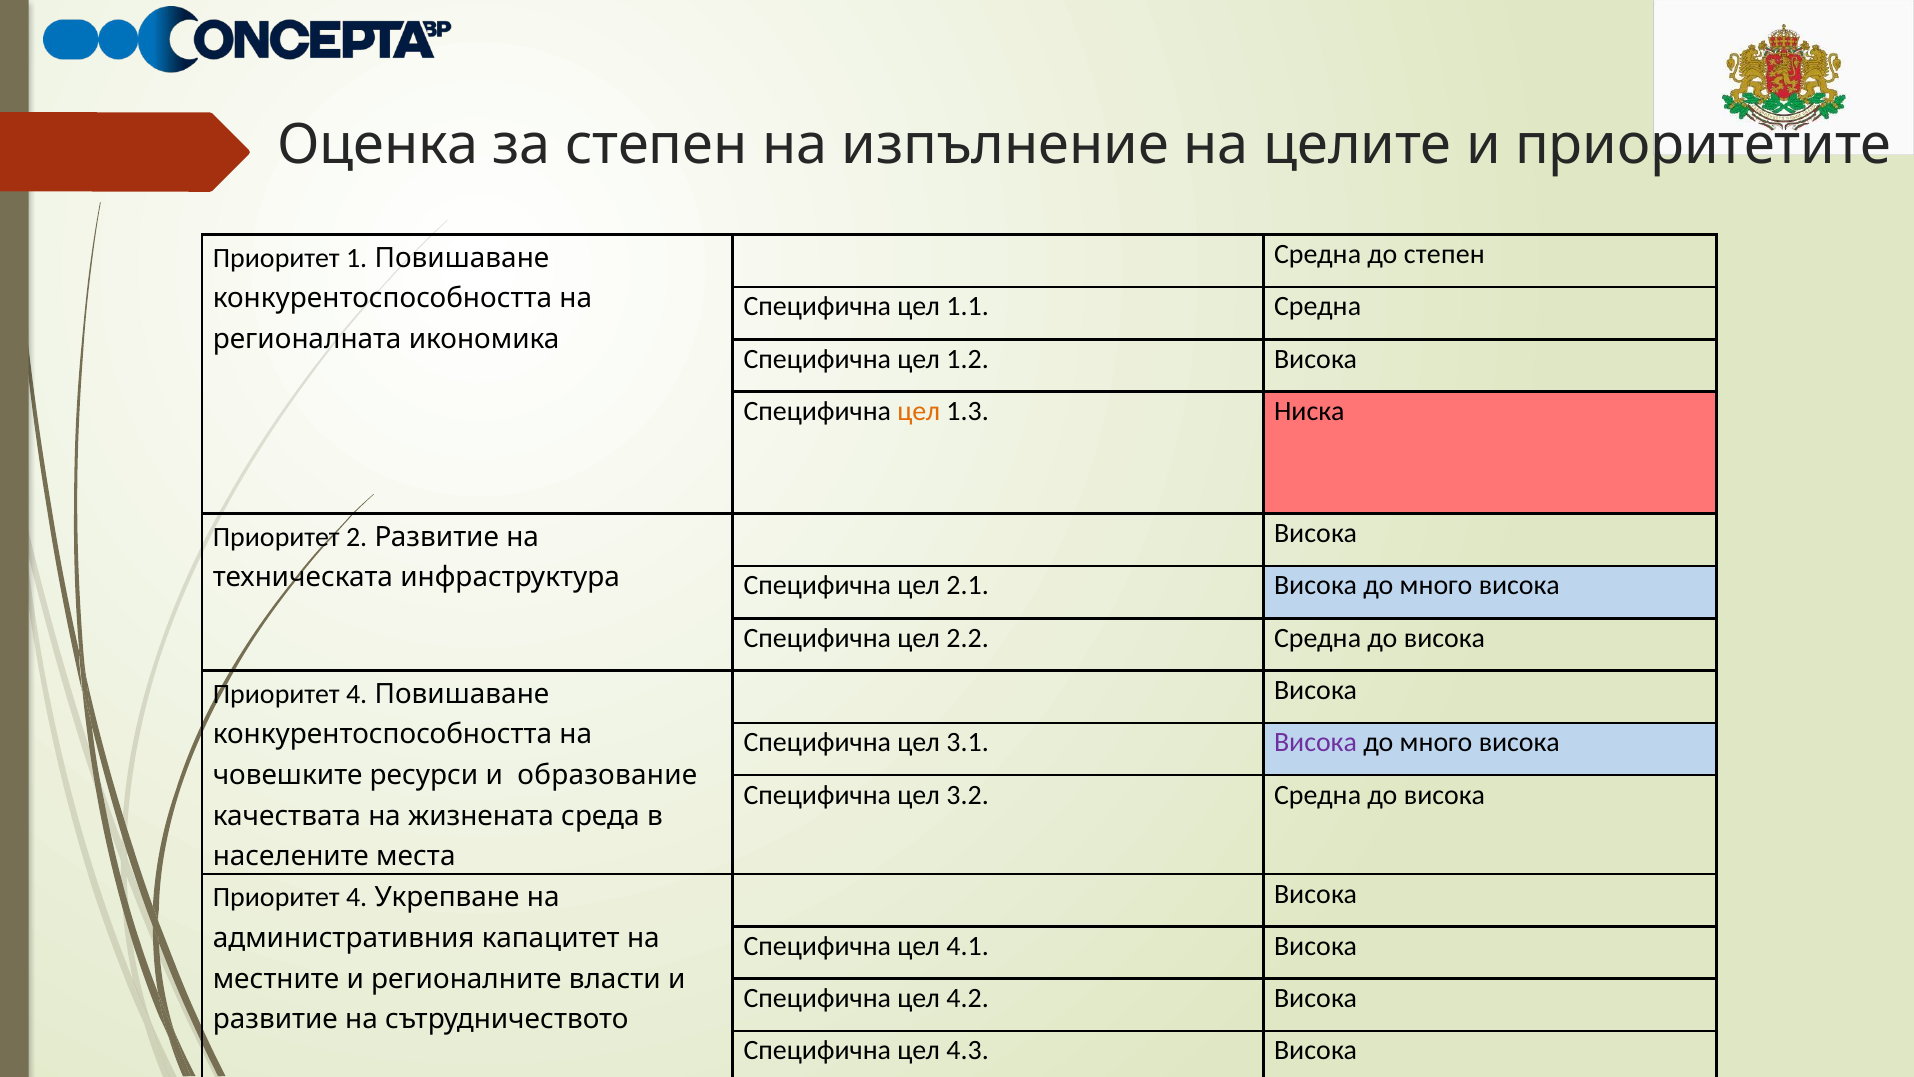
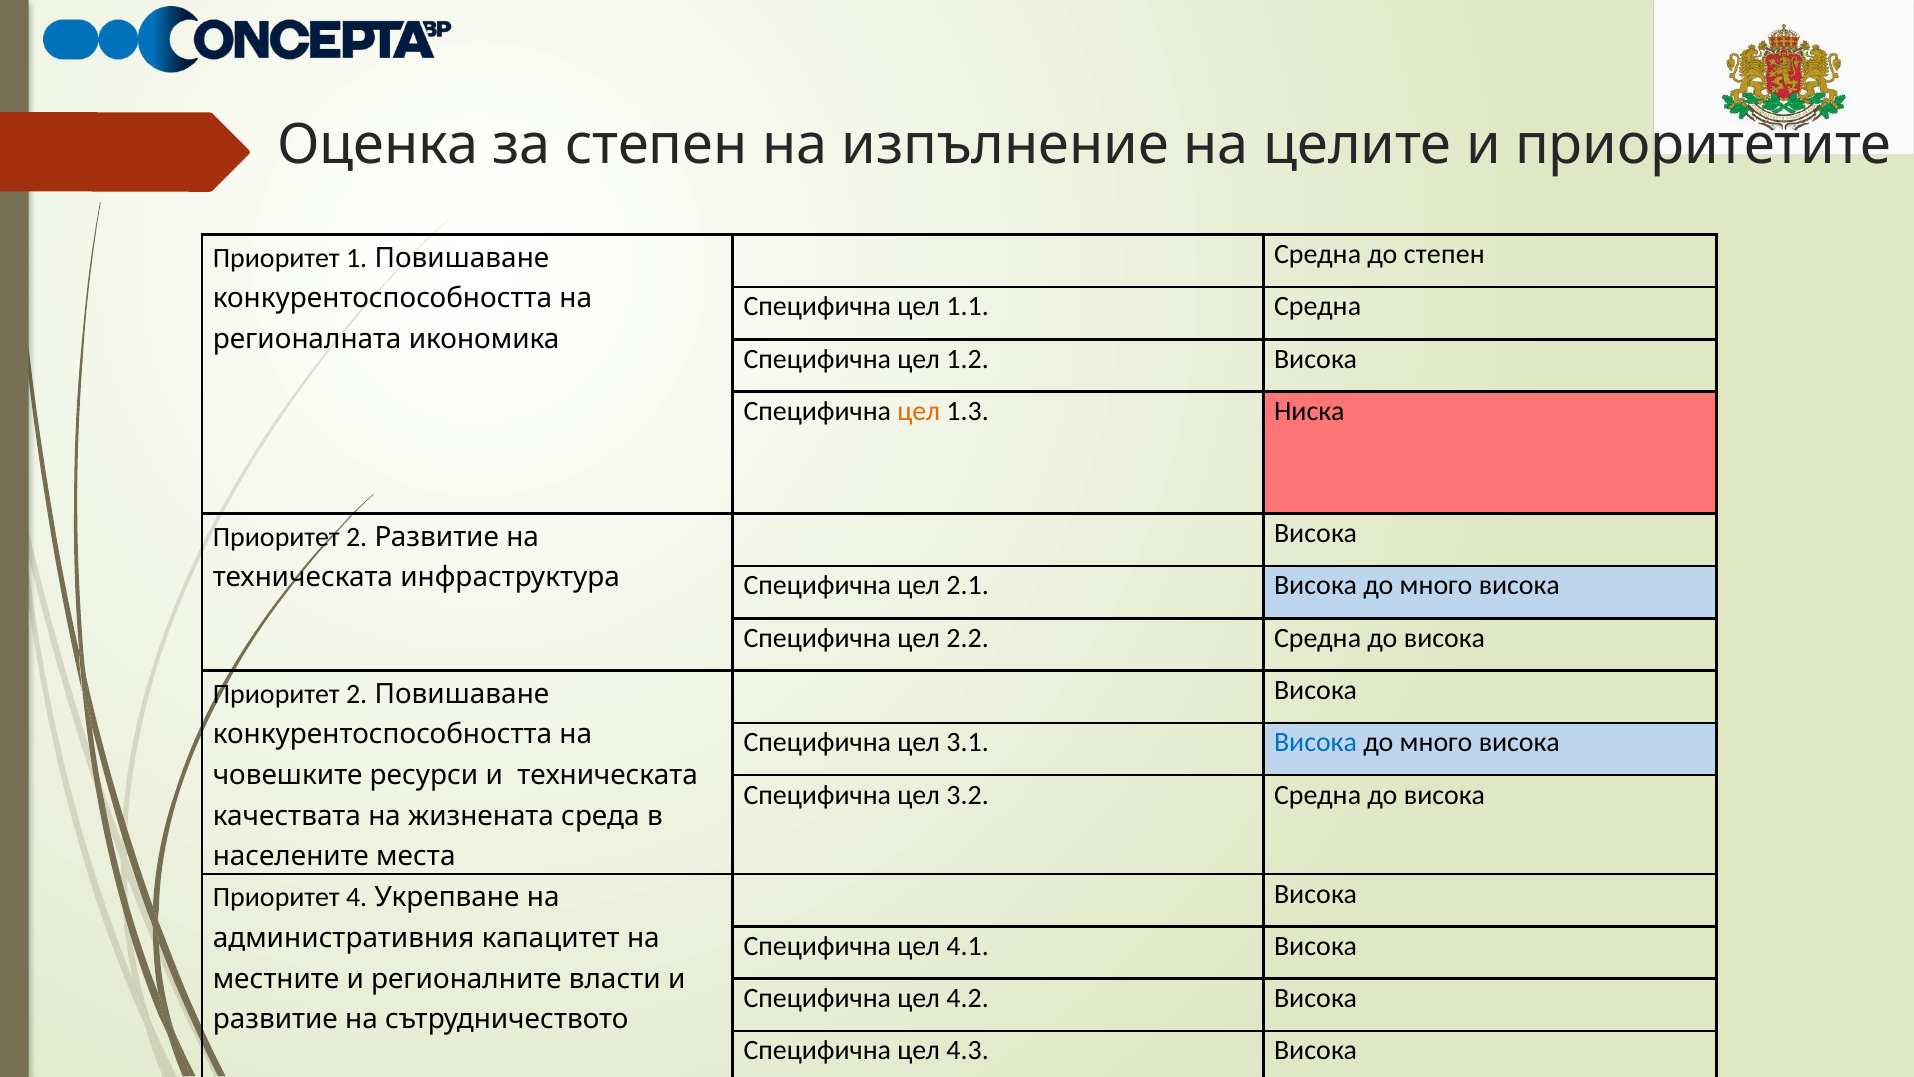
4: 4 -> 2 (357, 694)
Висока colour: purple -> blue (1316, 742)
и образование: образование -> техническата (608, 775)
